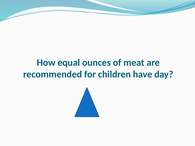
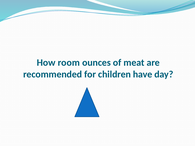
equal: equal -> room (69, 63)
